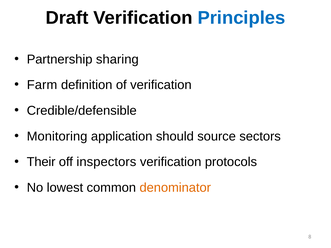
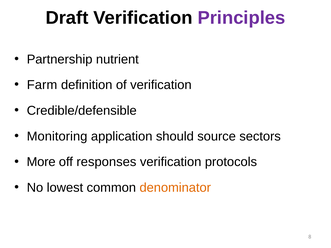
Principles colour: blue -> purple (241, 18)
sharing: sharing -> nutrient (117, 59)
Their: Their -> More (41, 162)
inspectors: inspectors -> responses (106, 162)
